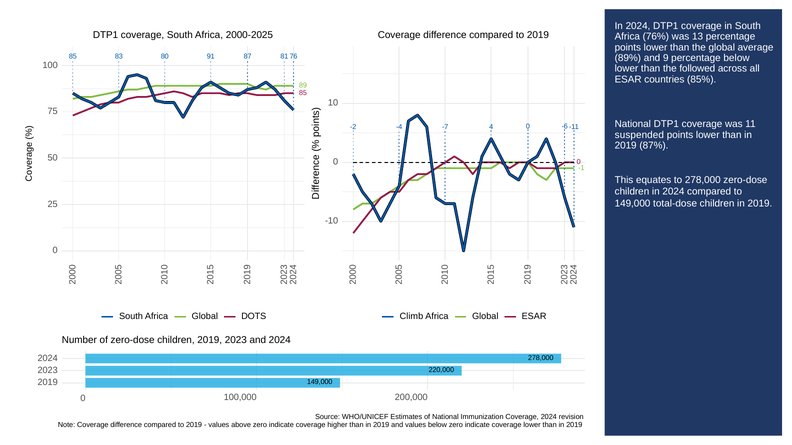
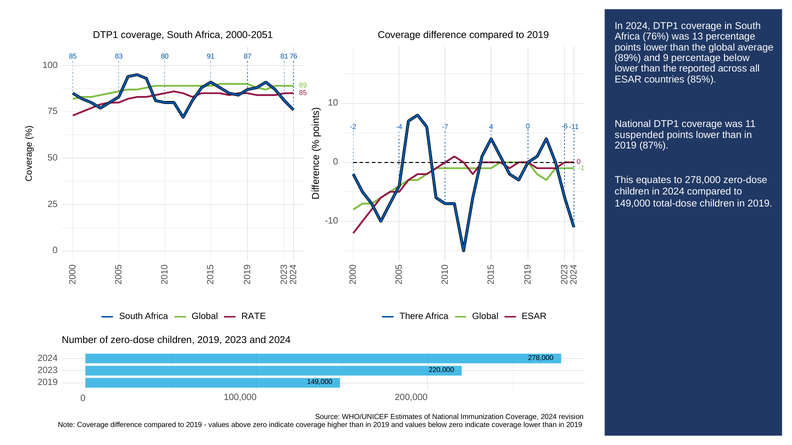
2000-2025: 2000-2025 -> 2000-2051 (249, 35)
followed: followed -> reported (697, 69)
DOTS: DOTS -> RATE (254, 317)
Climb: Climb -> There (411, 317)
